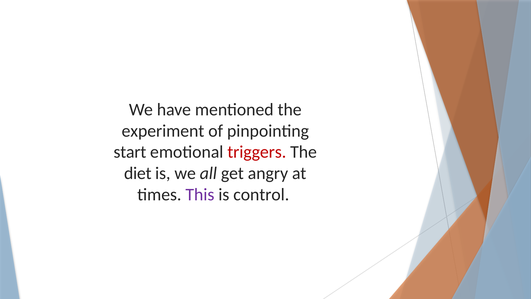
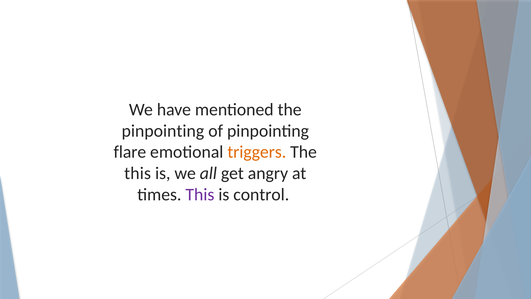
experiment: experiment -> pinpointing (163, 131)
start: start -> flare (130, 152)
triggers colour: red -> orange (257, 152)
diet: diet -> this (138, 173)
